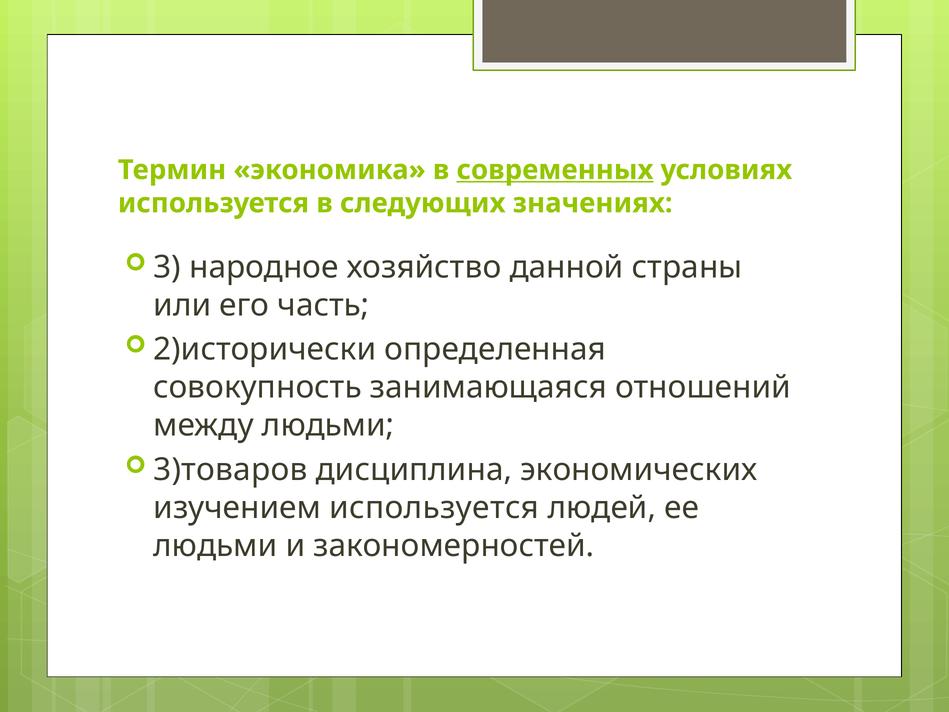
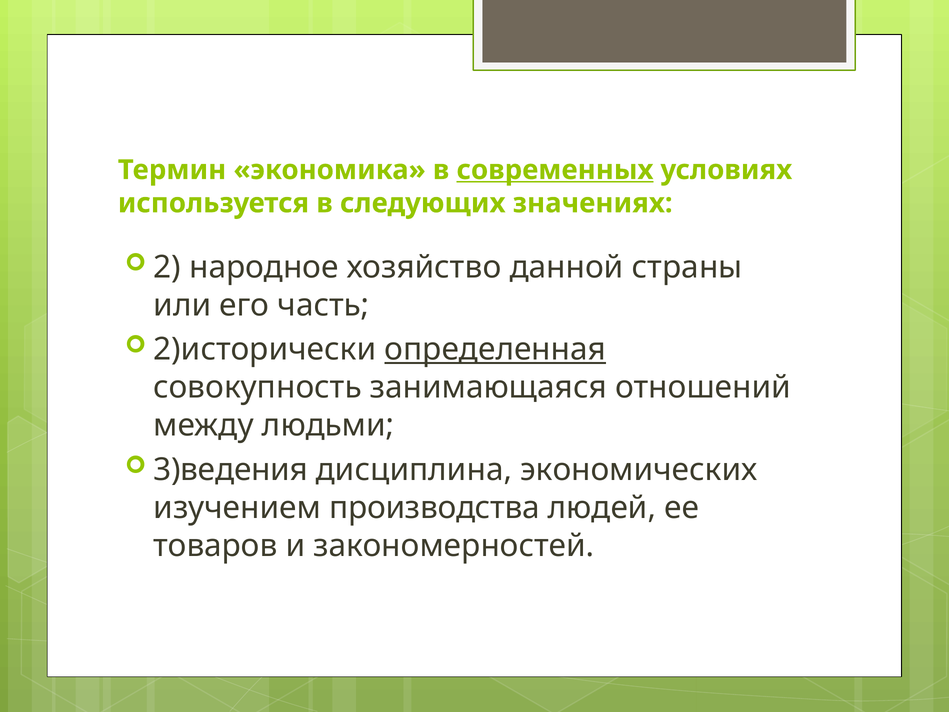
3: 3 -> 2 (167, 267)
определенная underline: none -> present (495, 349)
3)товаров: 3)товаров -> 3)ведения (231, 470)
изучением используется: используется -> производства (435, 508)
людьми: людьми -> товаров (215, 545)
